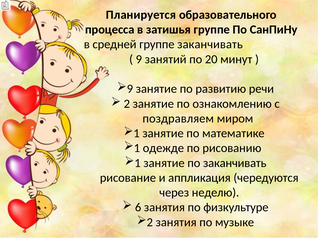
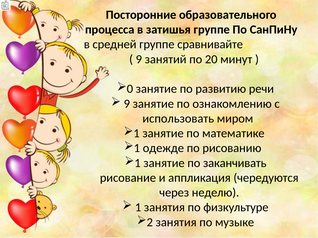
Планируется: Планируется -> Посторонние (141, 15)
группе заканчивать: заканчивать -> сравнивайте (210, 45)
9: 9 -> 0 (130, 89)
2: 2 -> 9 (127, 104)
поздравляем: поздравляем -> использовать (178, 119)
6: 6 -> 1 (138, 208)
